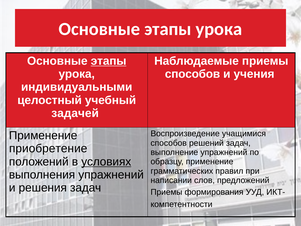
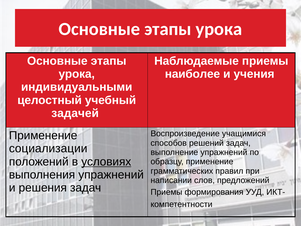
этапы underline: present -> none (109, 61)
способов: способов -> наиболее (192, 74)
приобретение: приобретение -> социализации (48, 148)
